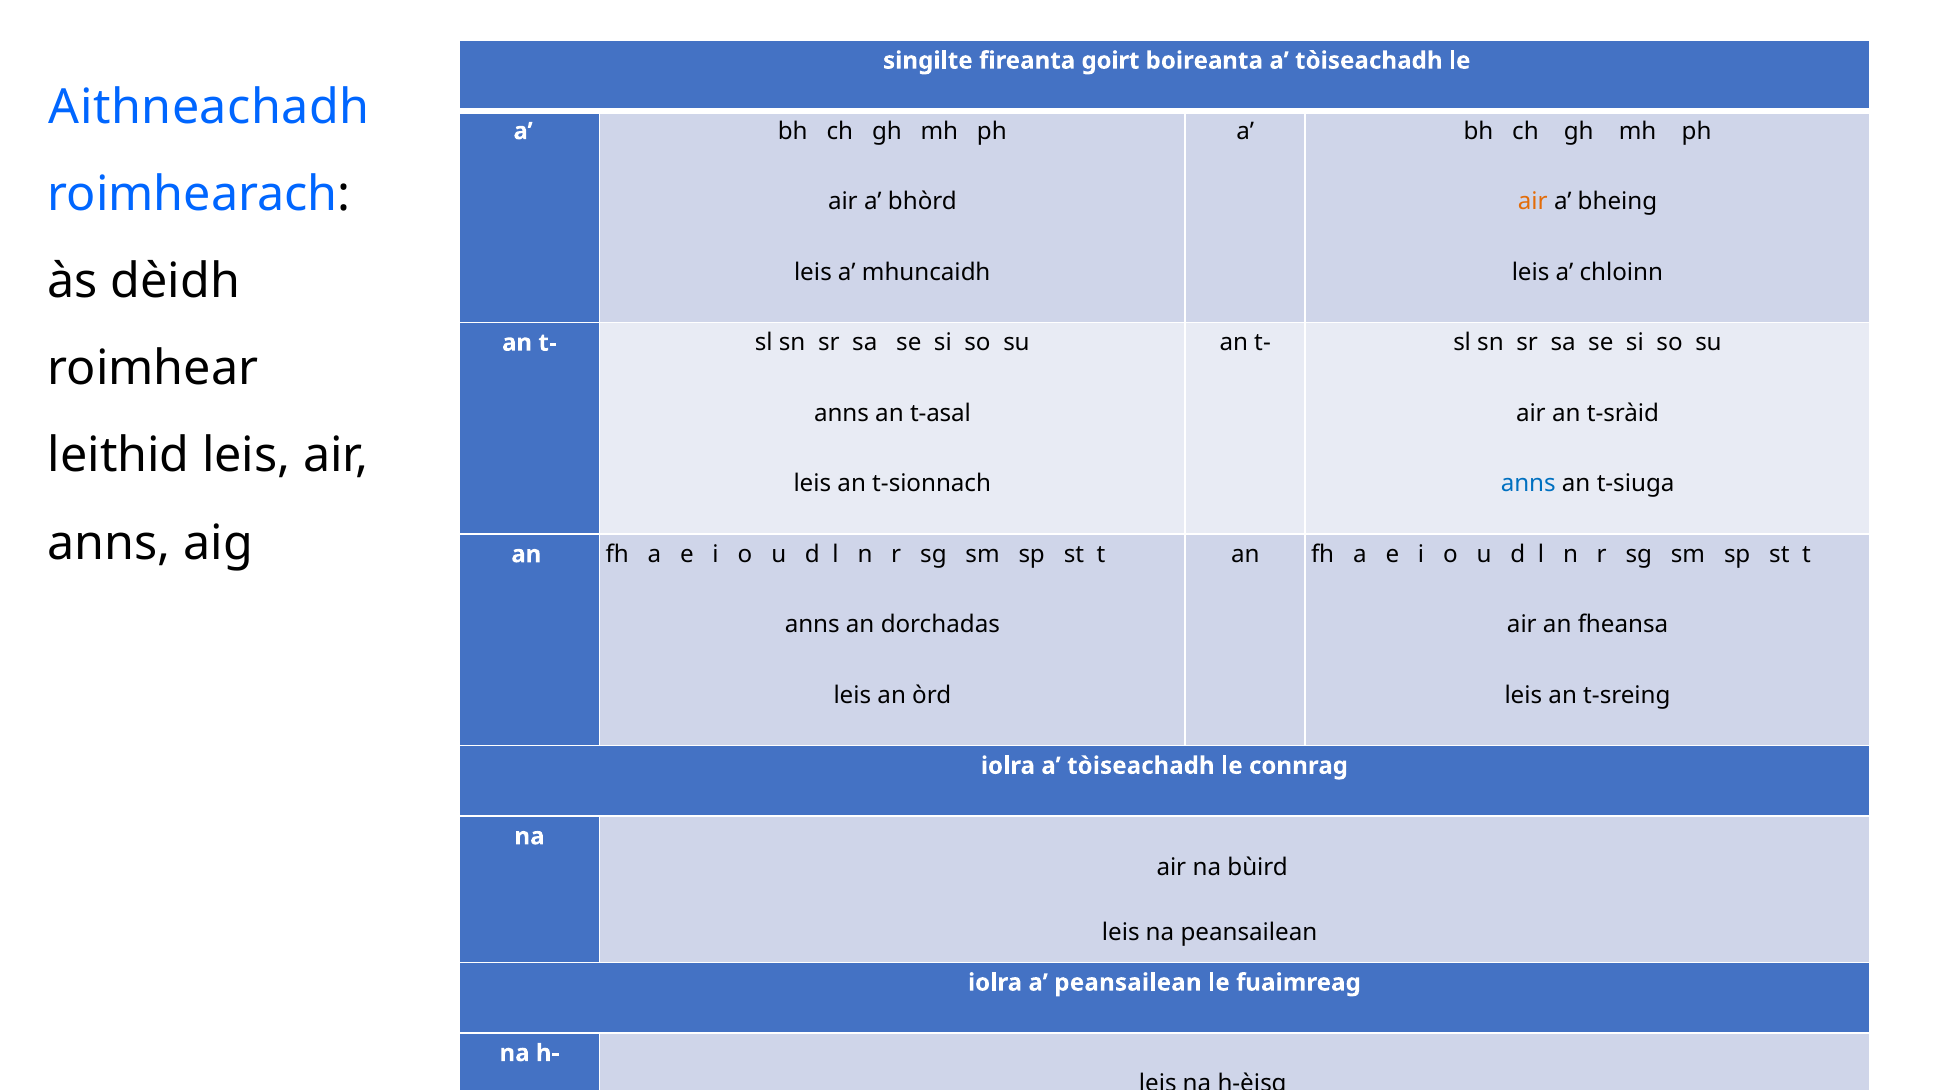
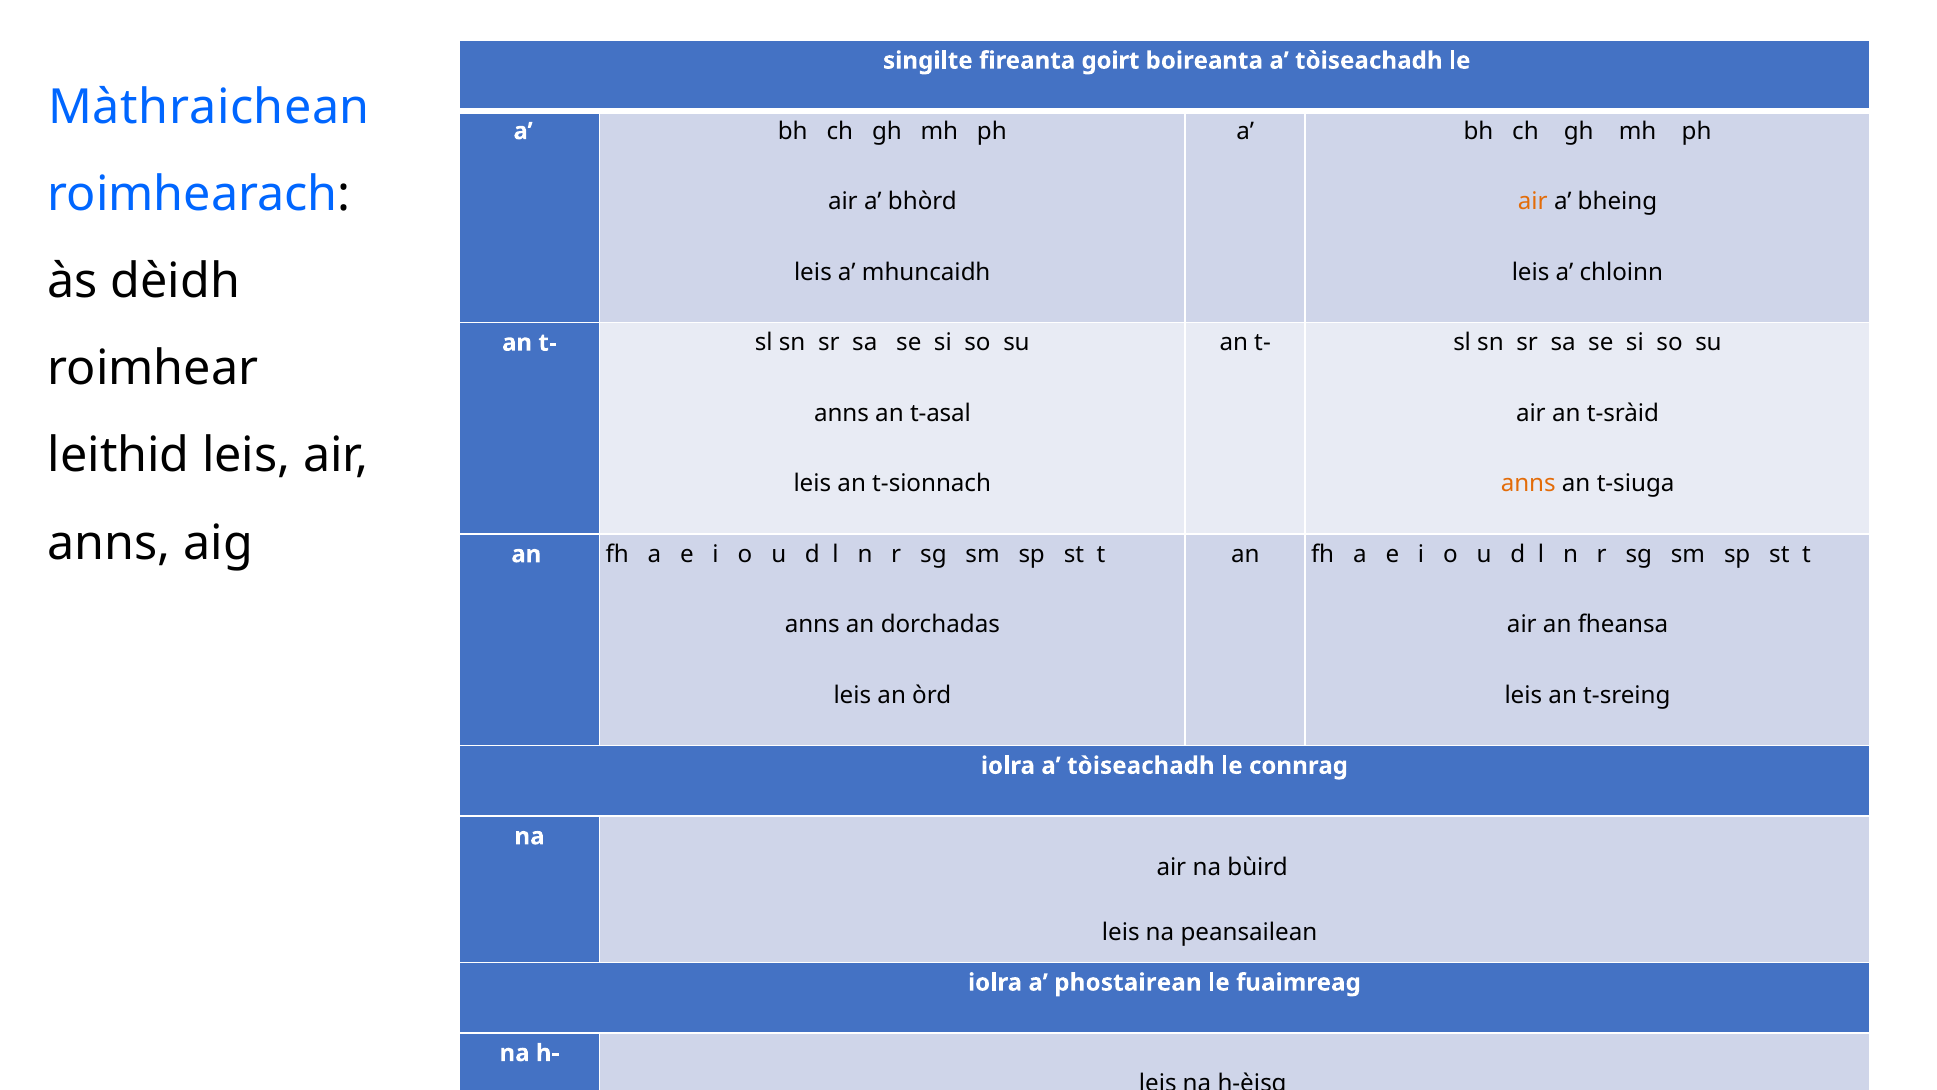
Aithneachadh: Aithneachadh -> Màthraichean (209, 107)
anns colour: blue -> orange (1528, 484)
a peansailean: peansailean -> phostairean (1128, 982)
